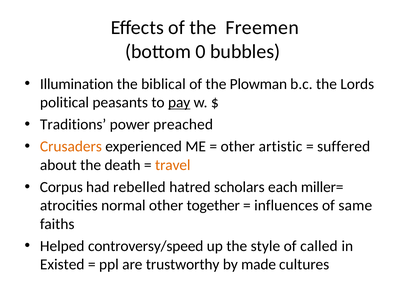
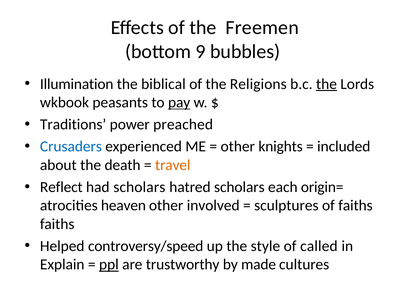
0: 0 -> 9 (201, 52)
Plowman: Plowman -> Religions (258, 84)
the underline: none -> present (326, 84)
political: political -> wkbook (65, 103)
Crusaders colour: orange -> blue (71, 147)
artistic: artistic -> knights (281, 147)
suffered: suffered -> included (344, 147)
Corpus: Corpus -> Reflect (61, 187)
had rebelled: rebelled -> scholars (139, 187)
miller=: miller= -> origin= (322, 187)
normal: normal -> heaven (123, 206)
together: together -> involved (213, 206)
influences: influences -> sculptures (286, 206)
of same: same -> faiths (355, 206)
Existed: Existed -> Explain (62, 265)
ppl underline: none -> present (109, 265)
